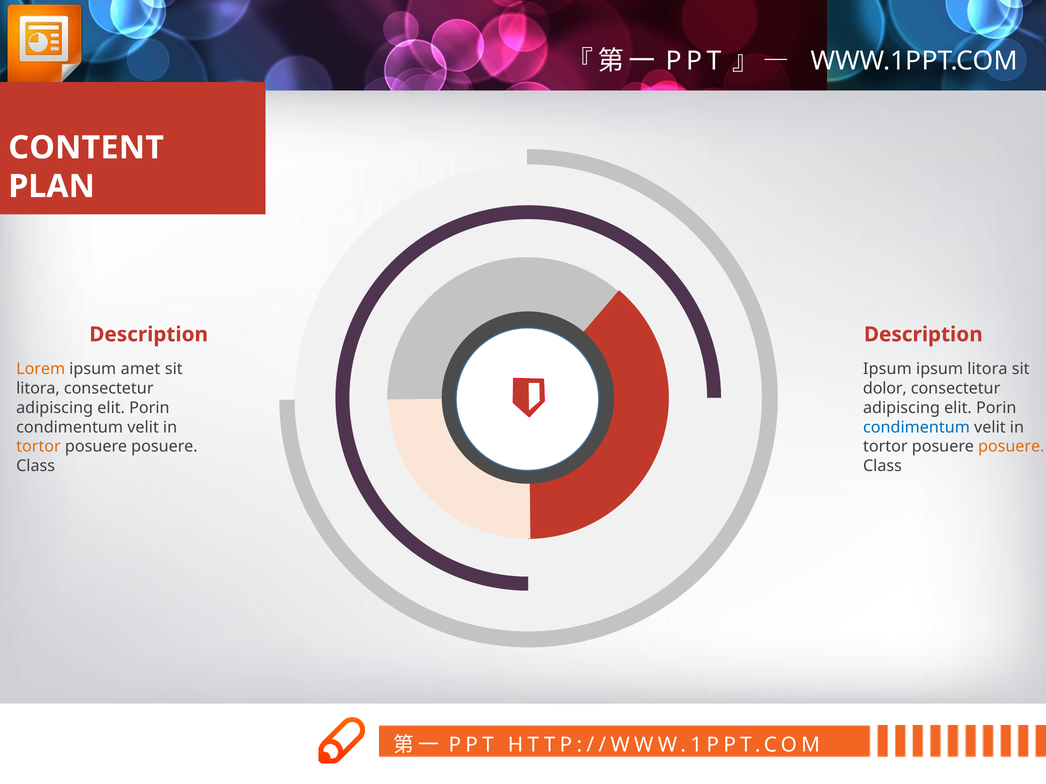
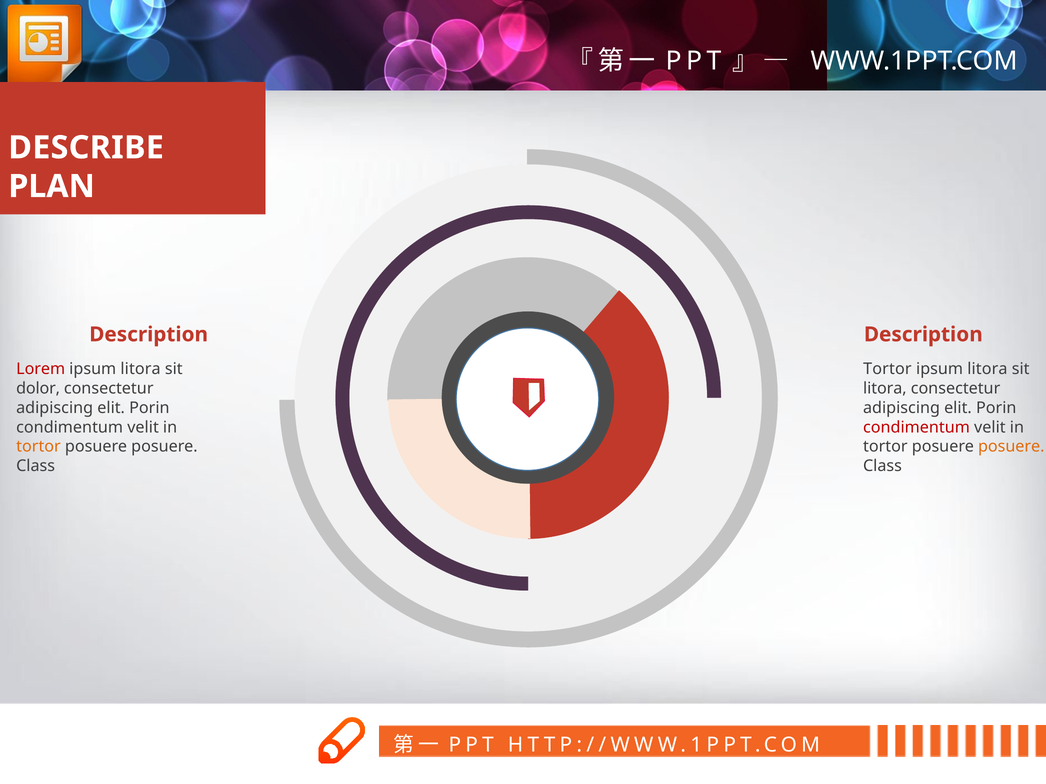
CONTENT: CONTENT -> DESCRIBE (86, 148)
Lorem colour: orange -> red (41, 369)
amet: amet -> litora (141, 369)
Ipsum: Ipsum -> Tortor (887, 369)
litora: litora -> dolor (38, 389)
dolor: dolor -> litora (885, 389)
condimentum colour: blue -> red (916, 427)
